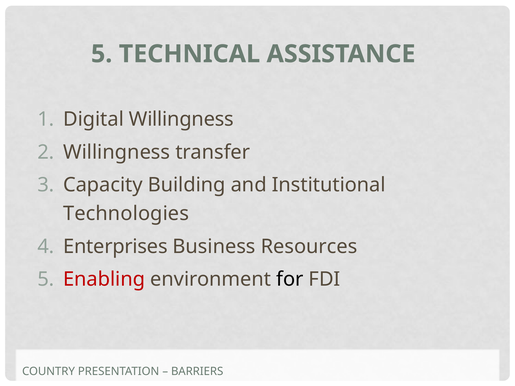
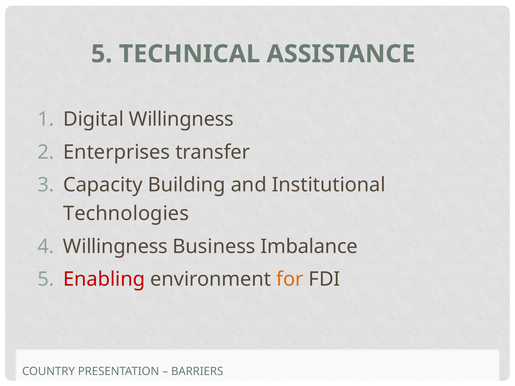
Willingness: Willingness -> Enterprises (117, 152)
Enterprises: Enterprises -> Willingness (115, 247)
Resources: Resources -> Imbalance (309, 247)
for colour: black -> orange (290, 279)
